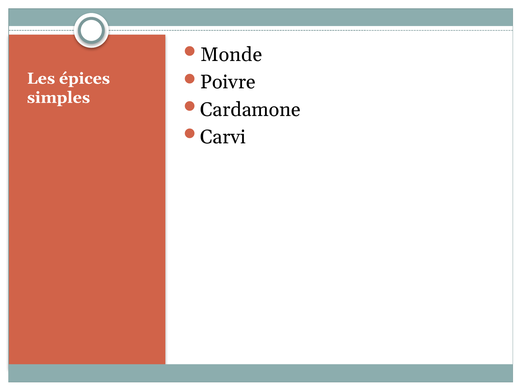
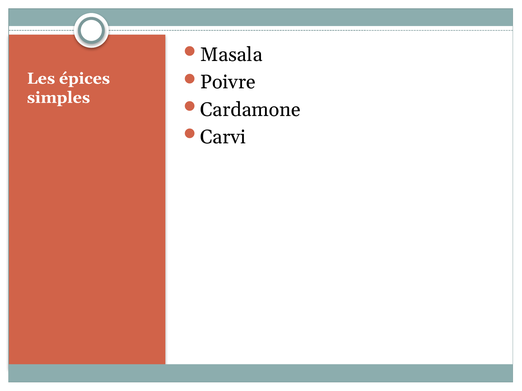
Monde: Monde -> Masala (231, 55)
